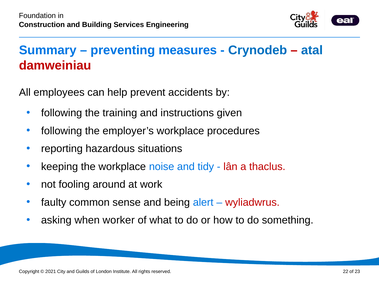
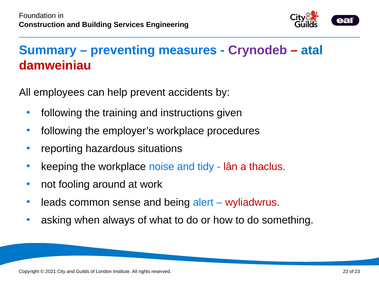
Crynodeb colour: blue -> purple (258, 50)
faulty: faulty -> leads (54, 202)
worker: worker -> always (119, 220)
